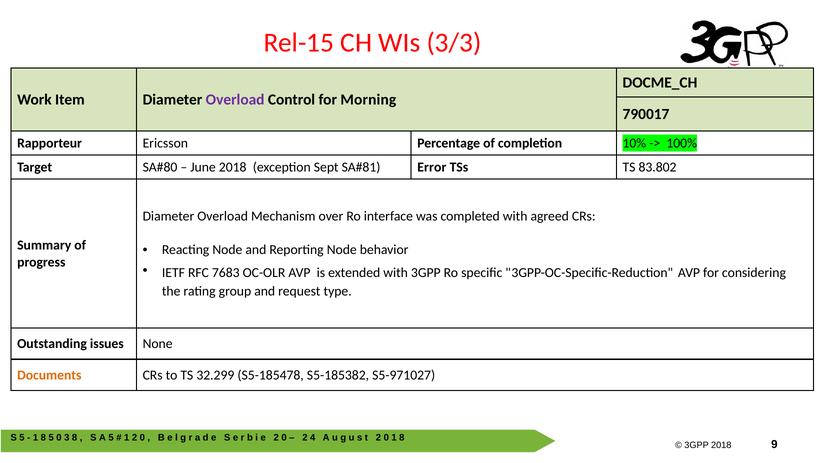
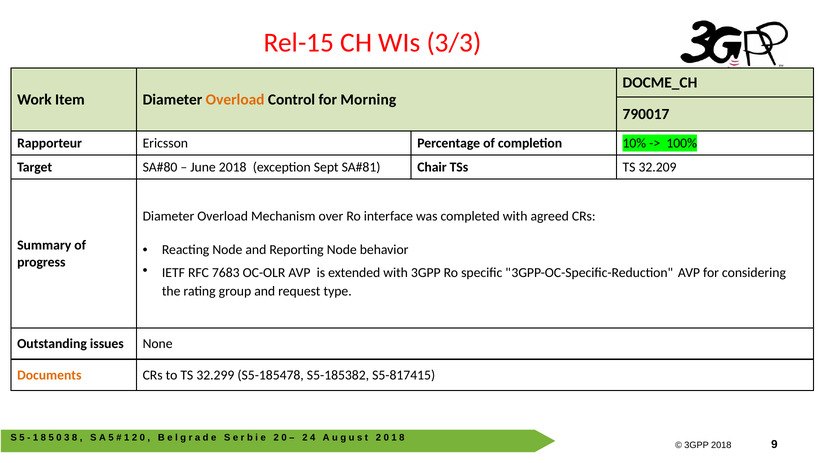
Overload colour: purple -> orange (235, 99)
Error: Error -> Chair (432, 167)
83.802: 83.802 -> 32.209 (658, 167)
S5-971027: S5-971027 -> S5-817415 (404, 375)
